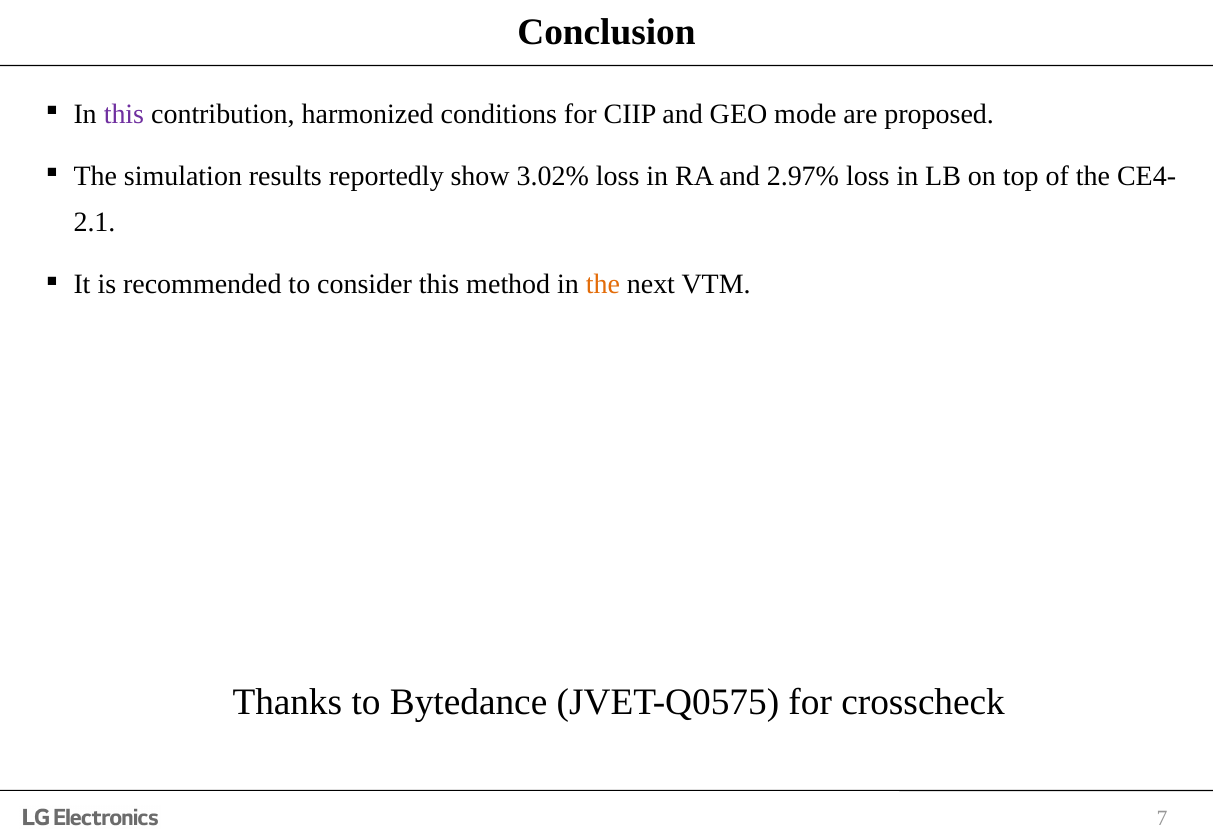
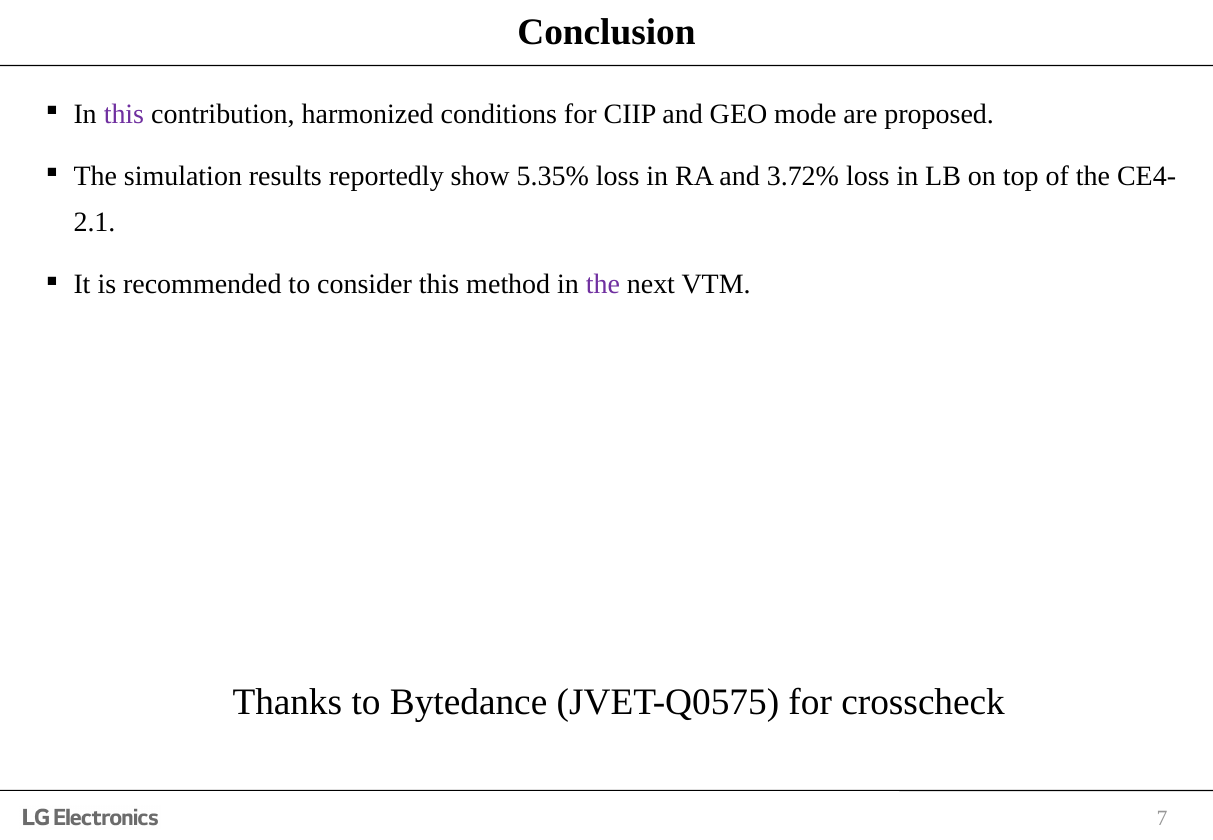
3.02%: 3.02% -> 5.35% (553, 176)
2.97%: 2.97% -> 3.72% (803, 176)
the colour: orange -> purple (603, 285)
